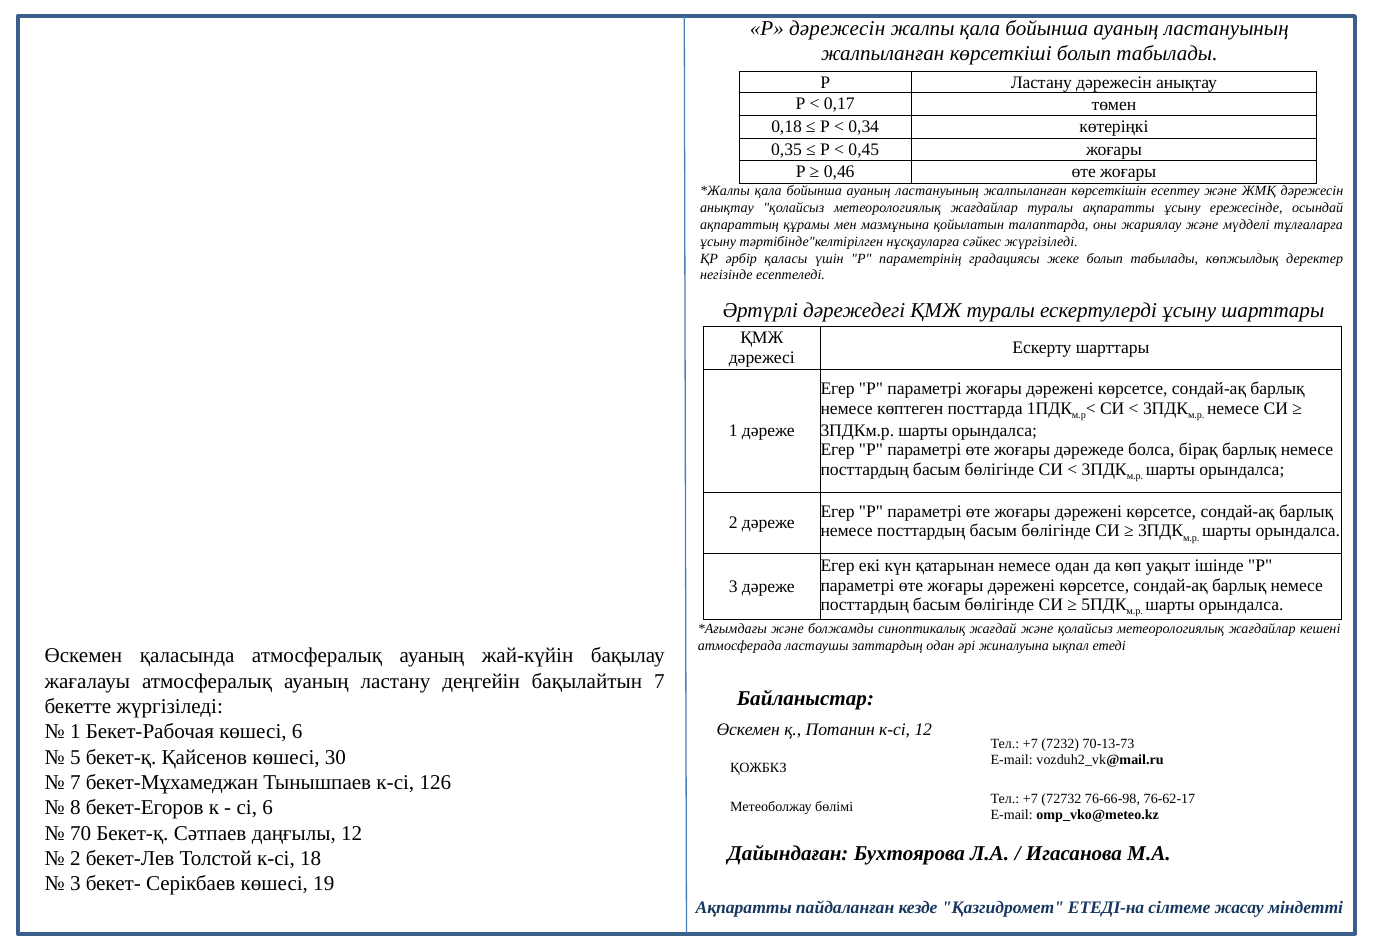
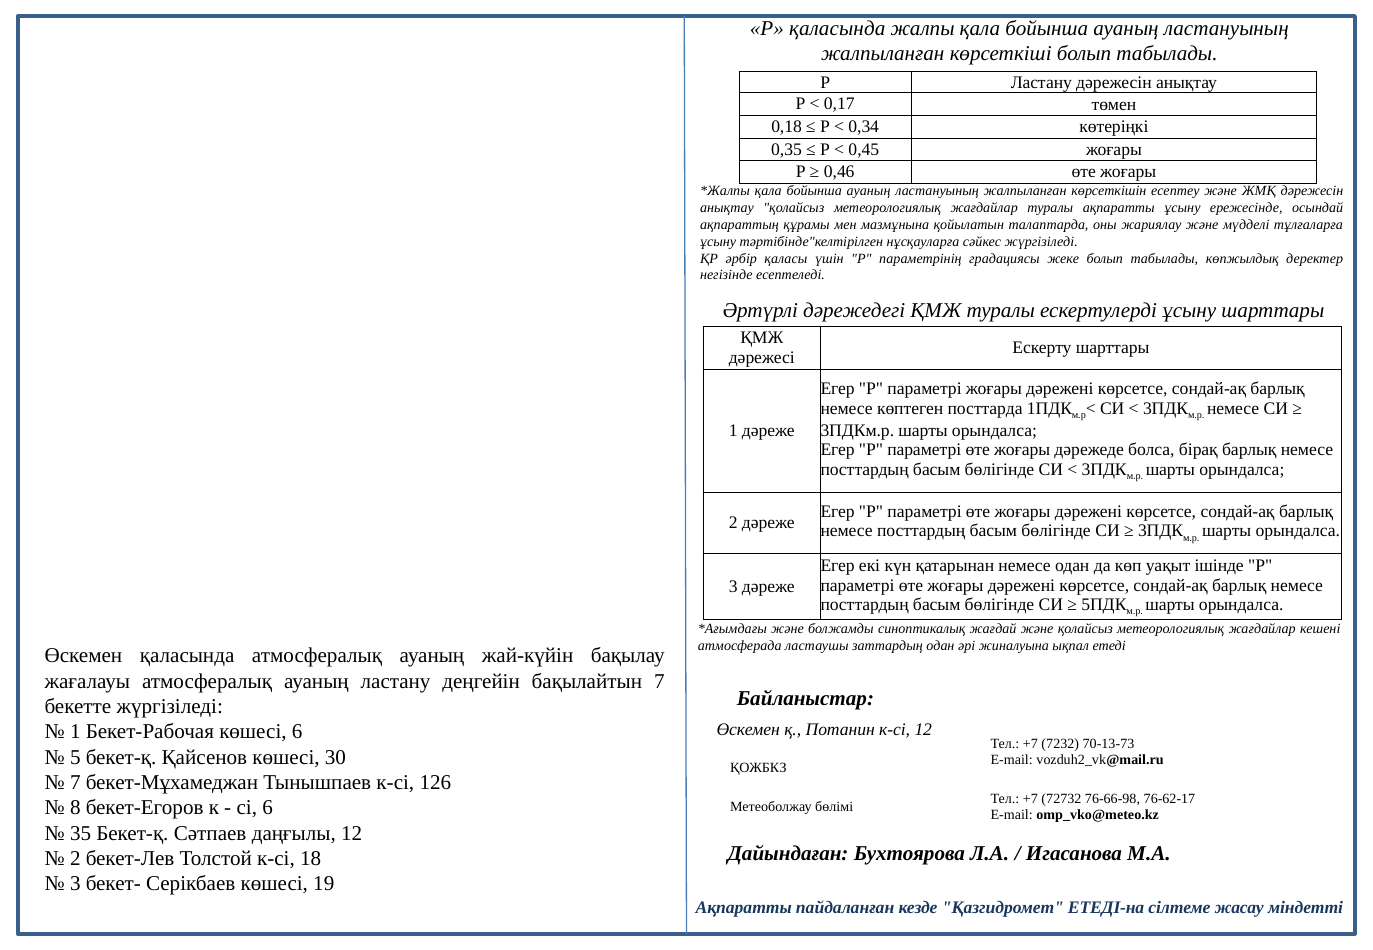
Р дәрежесін: дәрежесін -> қаласында (837, 29)
70: 70 -> 35 (81, 834)
